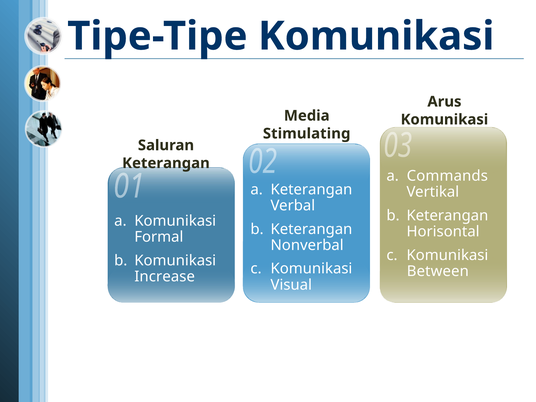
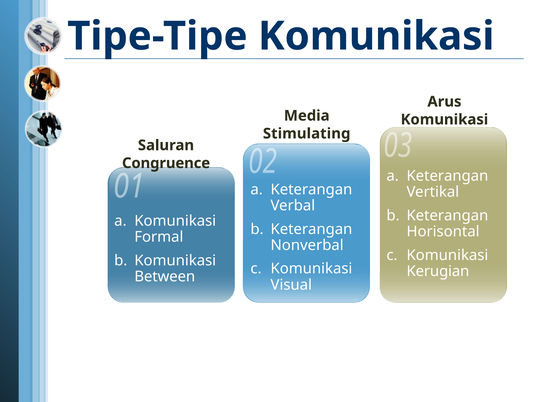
Keterangan: Keterangan -> Congruence (166, 163)
Commands: Commands -> Keterangan (447, 176)
Between: Between -> Kerugian (438, 271)
Increase: Increase -> Between (165, 277)
